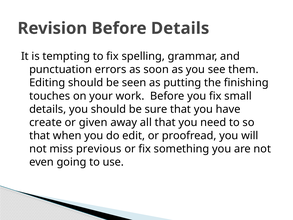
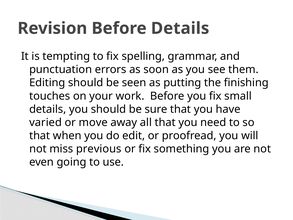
create: create -> varied (46, 122)
given: given -> move (93, 122)
